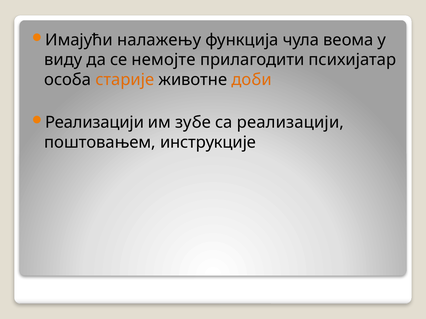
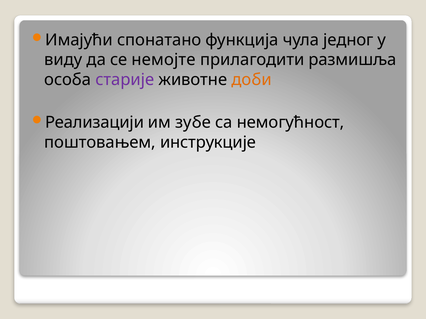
налажењу: налажењу -> спонатано (159, 40)
веома: веома -> једног (348, 40)
психијатар: психијатар -> размишља (353, 60)
старије colour: orange -> purple (125, 80)
са реализацији: реализацији -> немогућност (291, 123)
